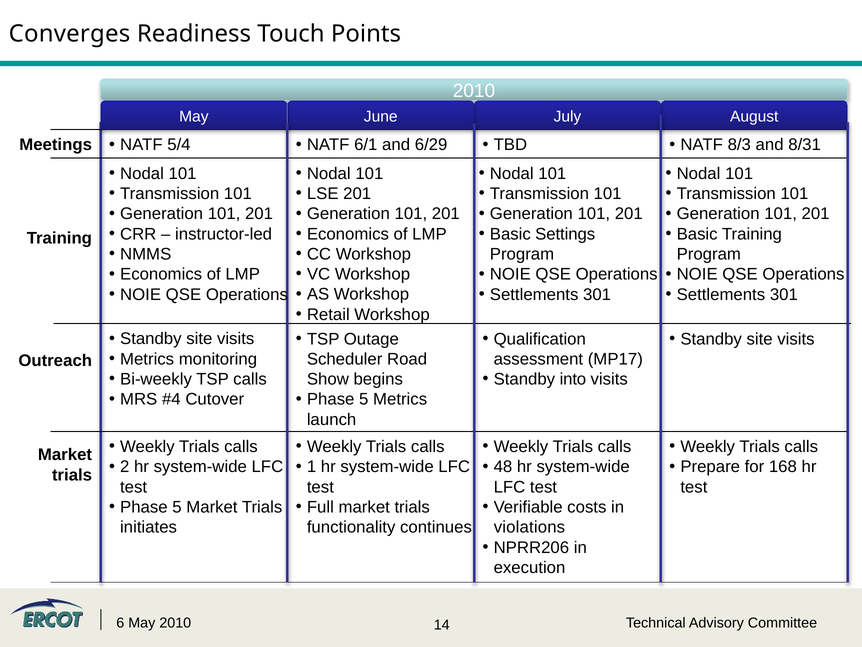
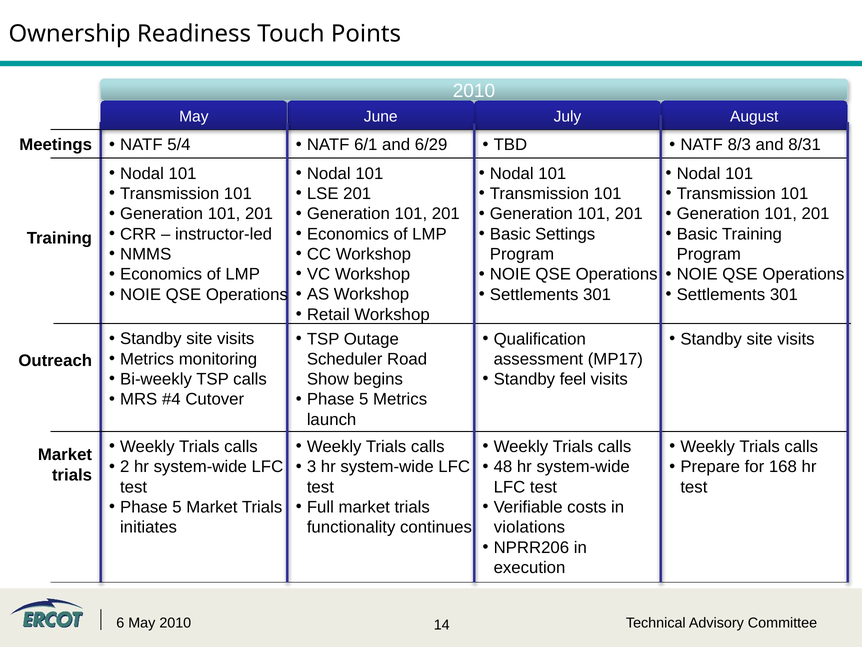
Converges: Converges -> Ownership (70, 34)
into: into -> feel (573, 379)
1: 1 -> 3 (312, 467)
